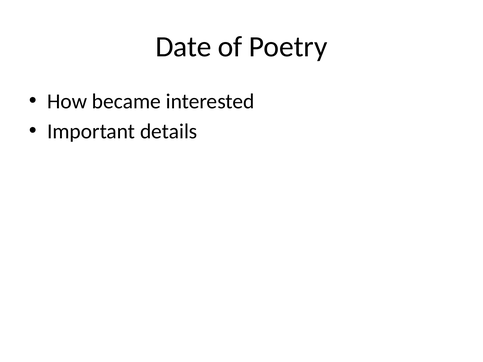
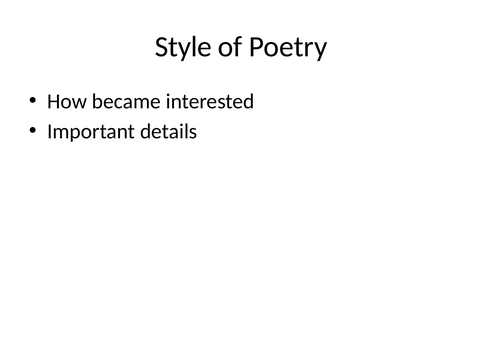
Date: Date -> Style (183, 47)
